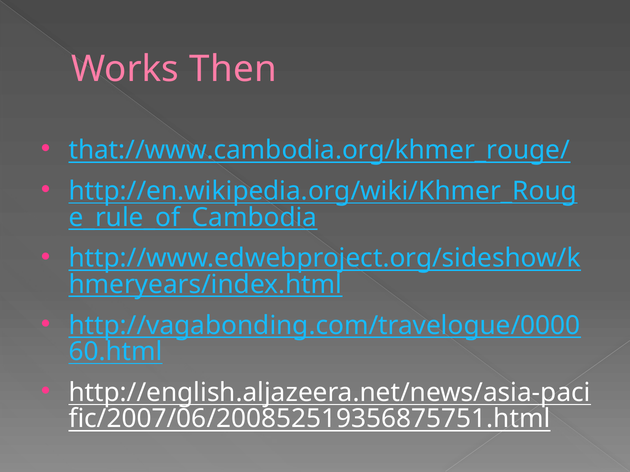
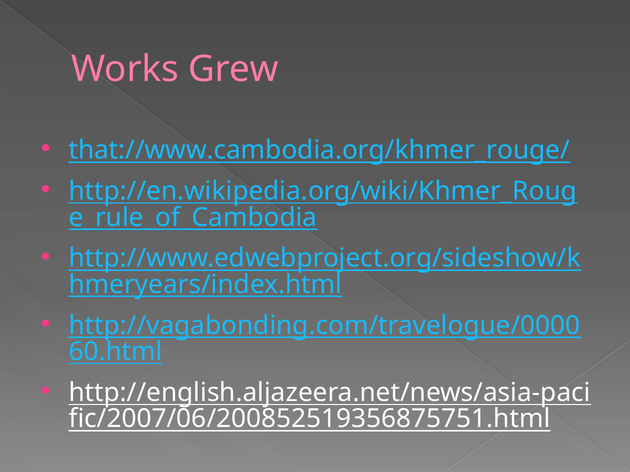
Then: Then -> Grew (233, 69)
